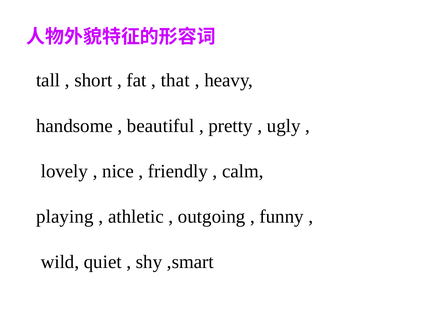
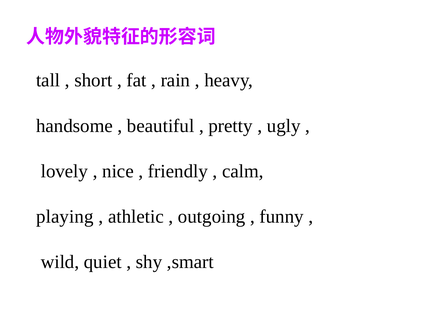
that: that -> rain (175, 81)
